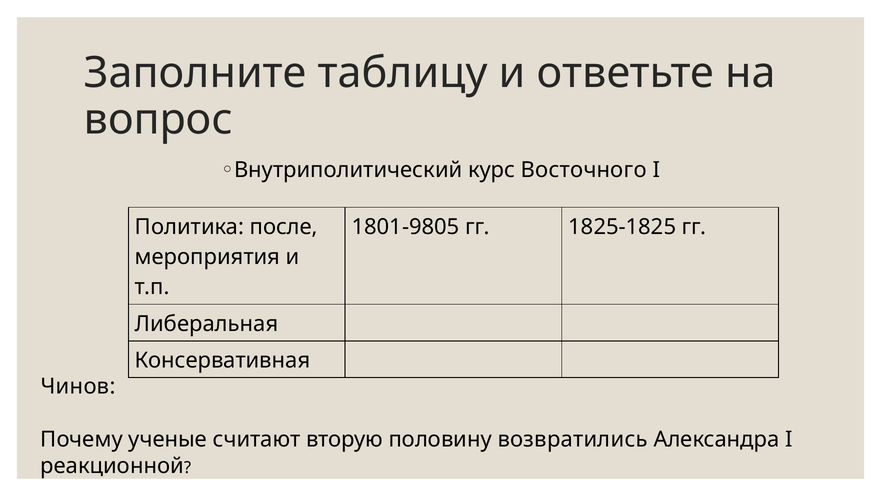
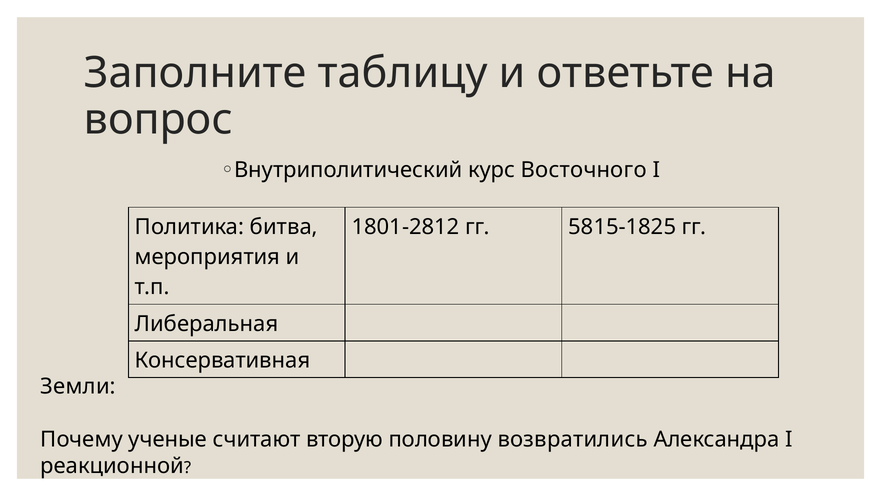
после: после -> битва (284, 227)
1801-9805: 1801-9805 -> 1801-2812 (406, 227)
1825-1825: 1825-1825 -> 5815-1825 (622, 227)
Чинов: Чинов -> Земли (78, 386)
